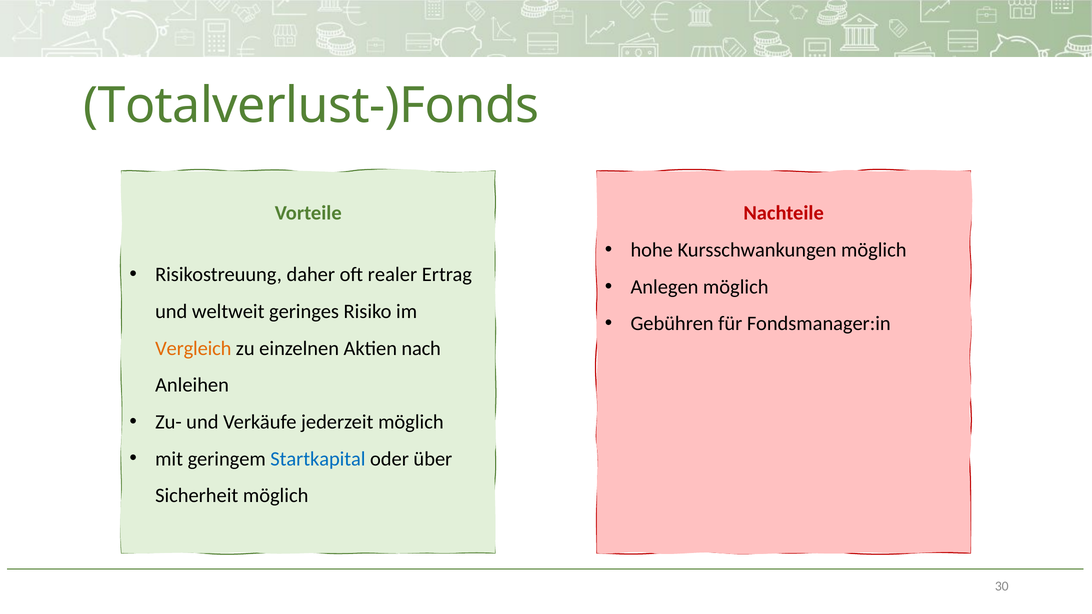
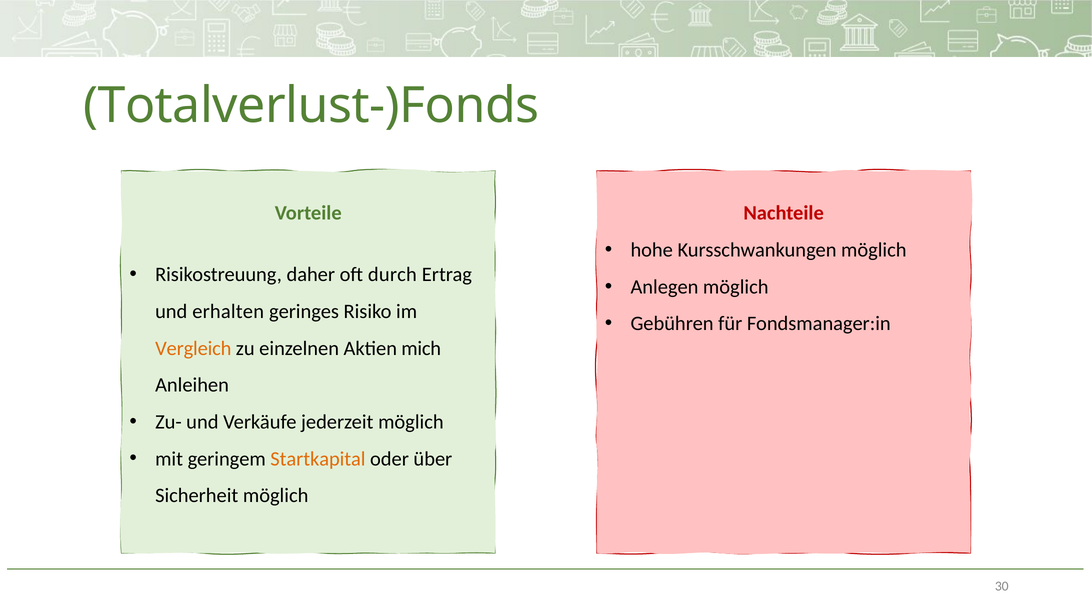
realer: realer -> durch (392, 275)
weltweit: weltweit -> erhalten (228, 312)
nach: nach -> mich (421, 348)
Startkapital colour: blue -> orange (318, 459)
